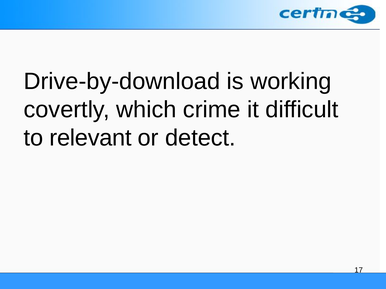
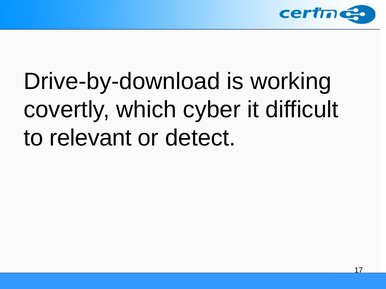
crime: crime -> cyber (212, 110)
